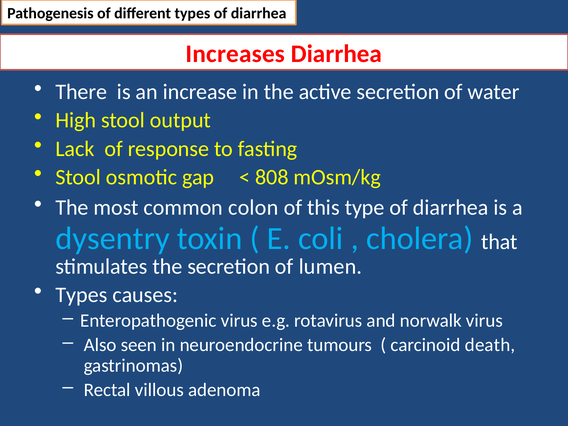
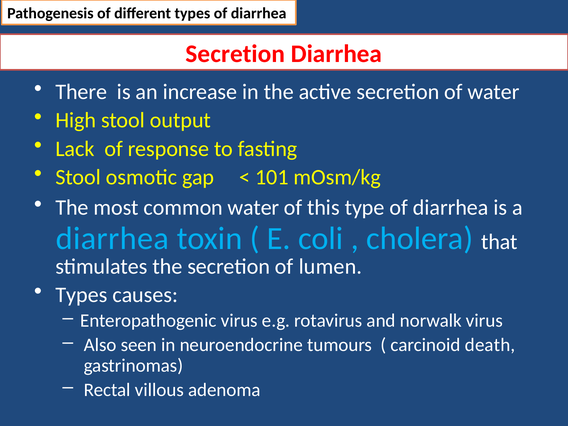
Increases: Increases -> Secretion (235, 54)
808: 808 -> 101 (272, 177)
common colon: colon -> water (253, 208)
dysentry: dysentry -> diarrhea (112, 238)
